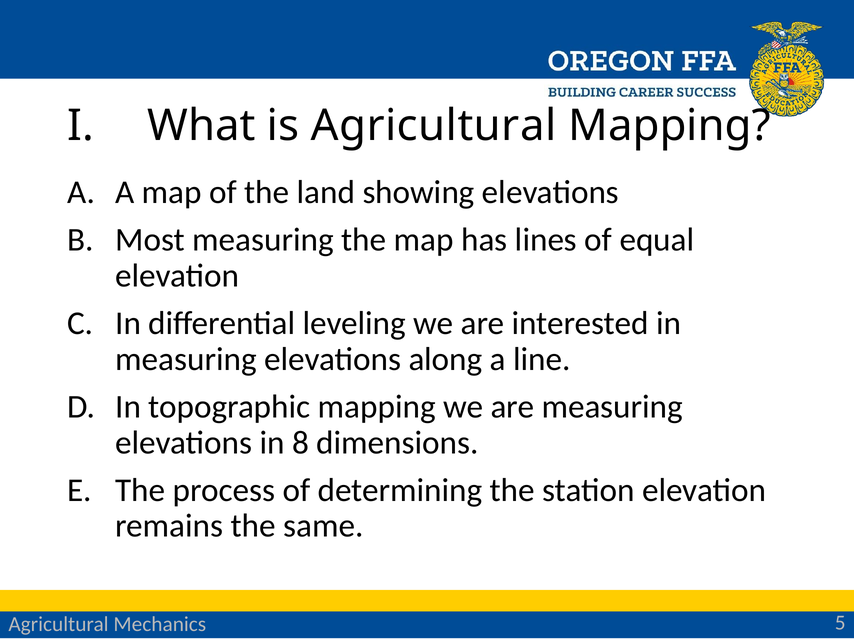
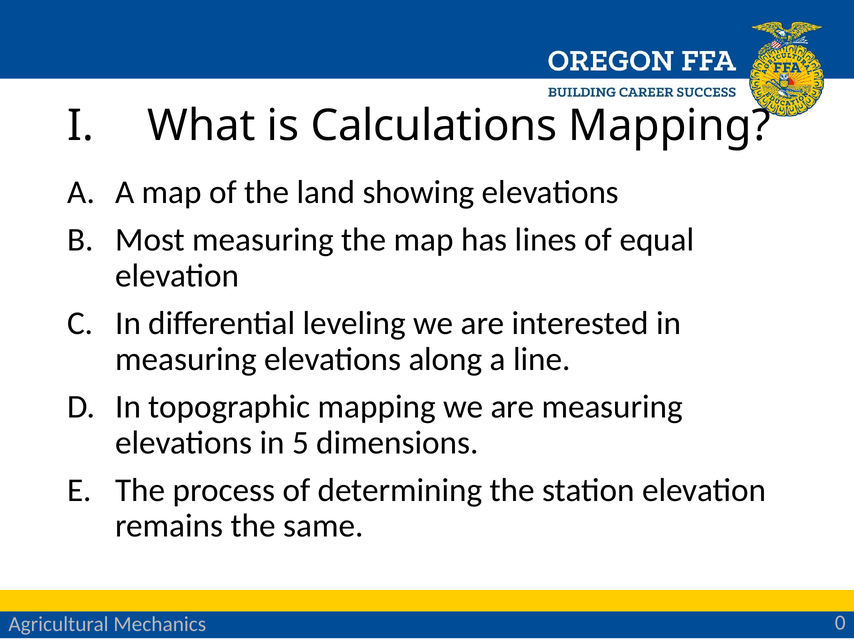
is Agricultural: Agricultural -> Calculations (434, 126)
8: 8 -> 5 (300, 443)
5: 5 -> 0 (840, 623)
